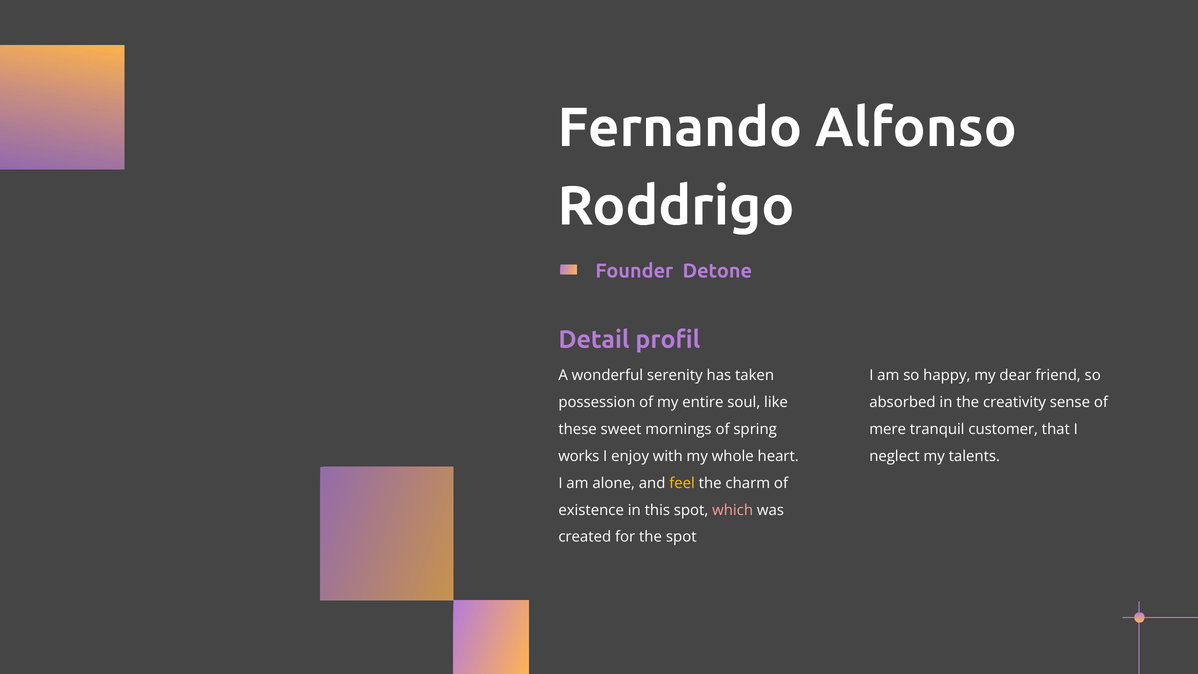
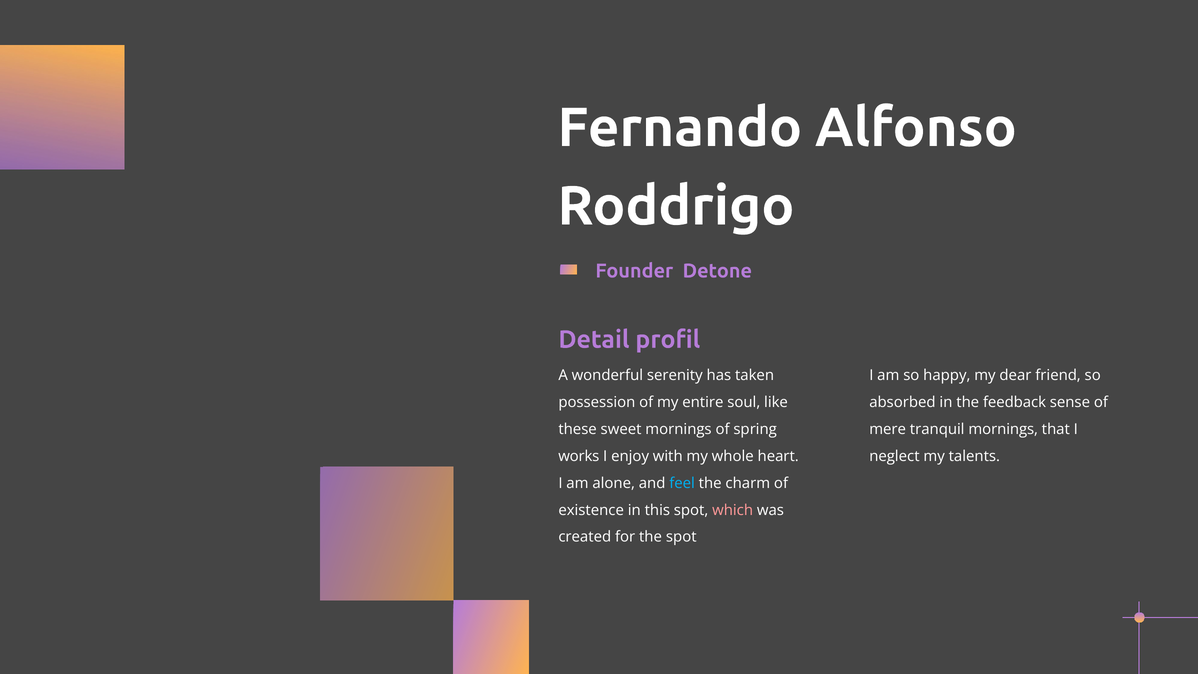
creativity: creativity -> feedback (1015, 402)
tranquil customer: customer -> mornings (1003, 429)
feel colour: yellow -> light blue (682, 483)
